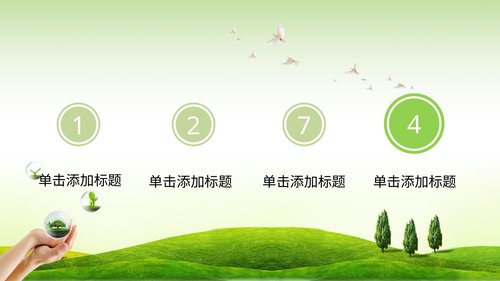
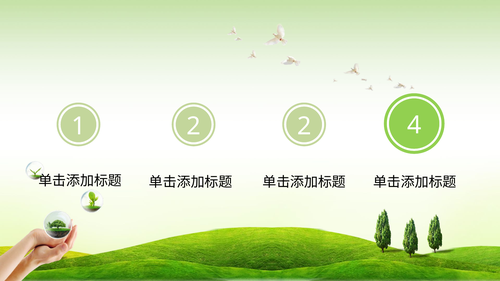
2 7: 7 -> 2 (304, 126)
